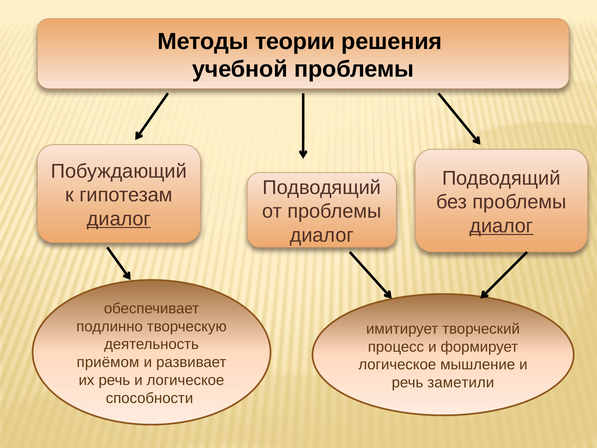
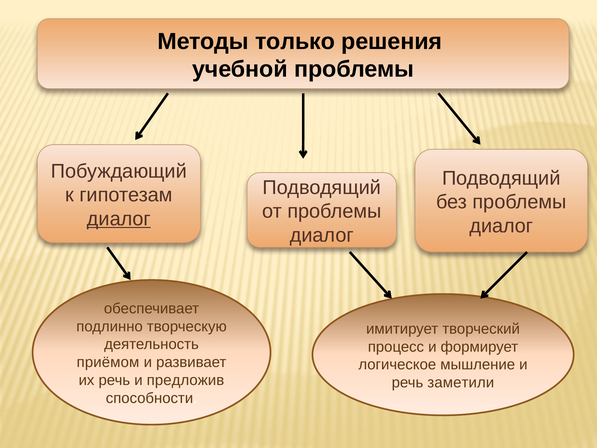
теории: теории -> только (295, 41)
диалог underline: present -> none (501, 226)
и логическое: логическое -> предложив (185, 380)
